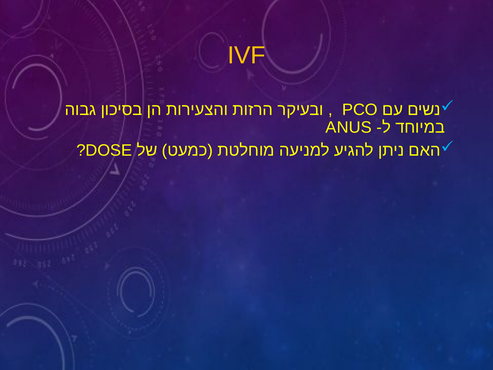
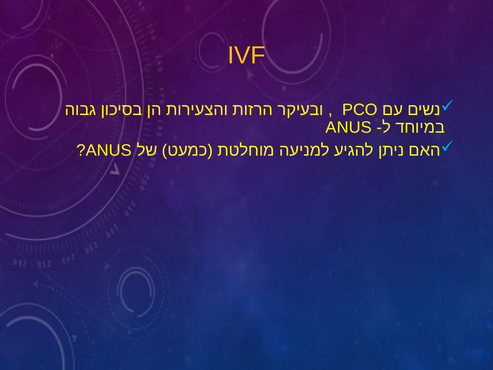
DOSE: DOSE -> ANUS (109, 150)
